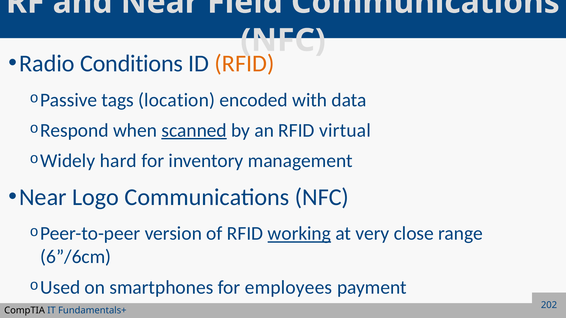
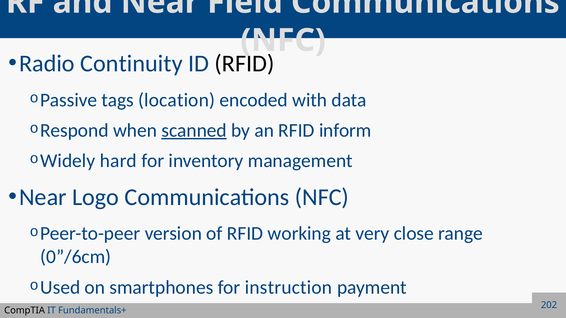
Conditions: Conditions -> Continuity (131, 64)
RFID colour: orange -> black (245, 64)
virtual: virtual -> inform (345, 131)
working underline: present -> none (299, 234)
6”/6cm: 6”/6cm -> 0”/6cm (76, 257)
employees: employees -> instruction (289, 288)
